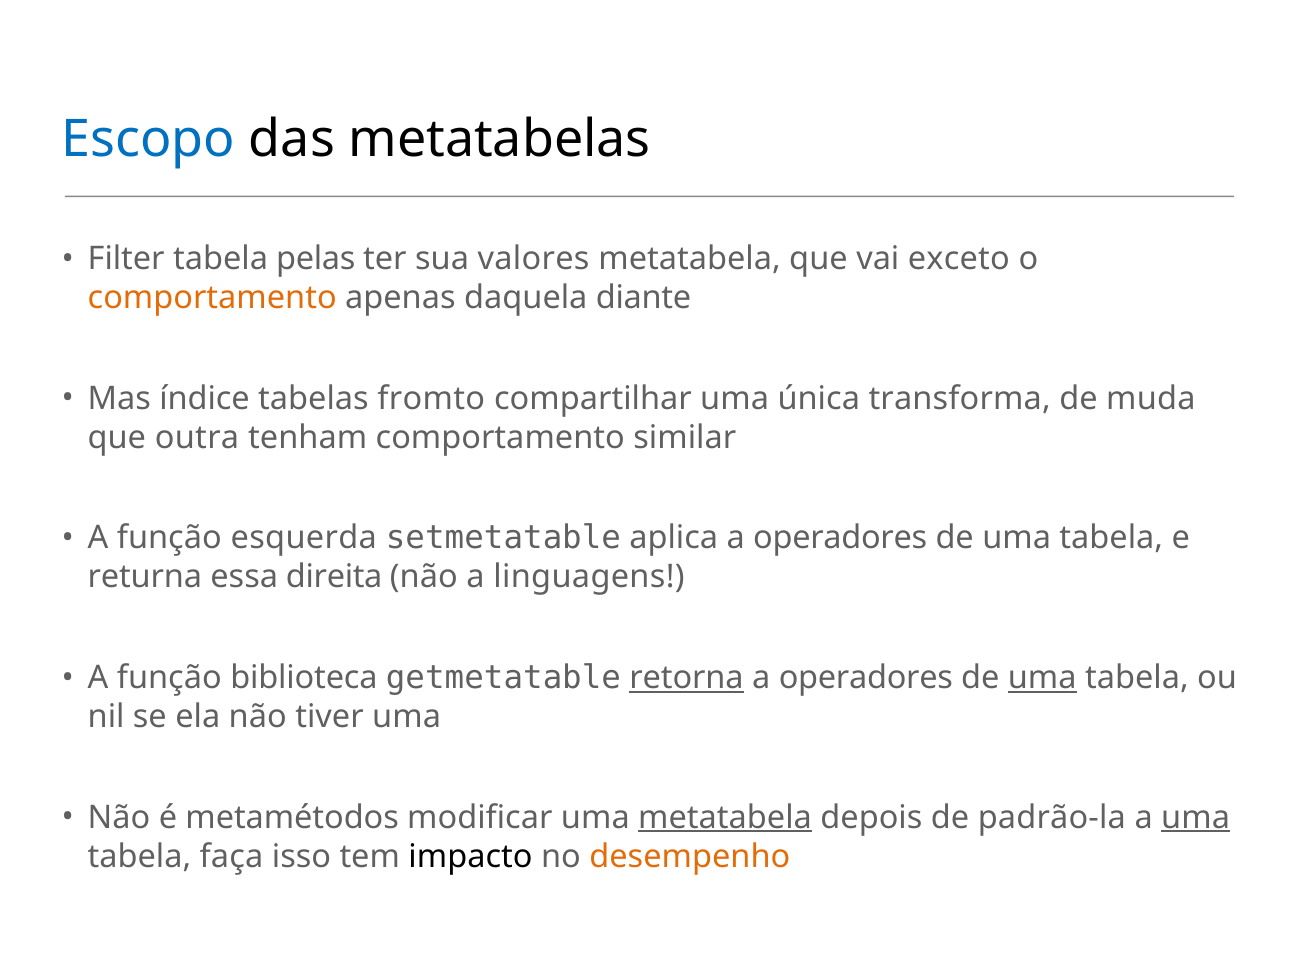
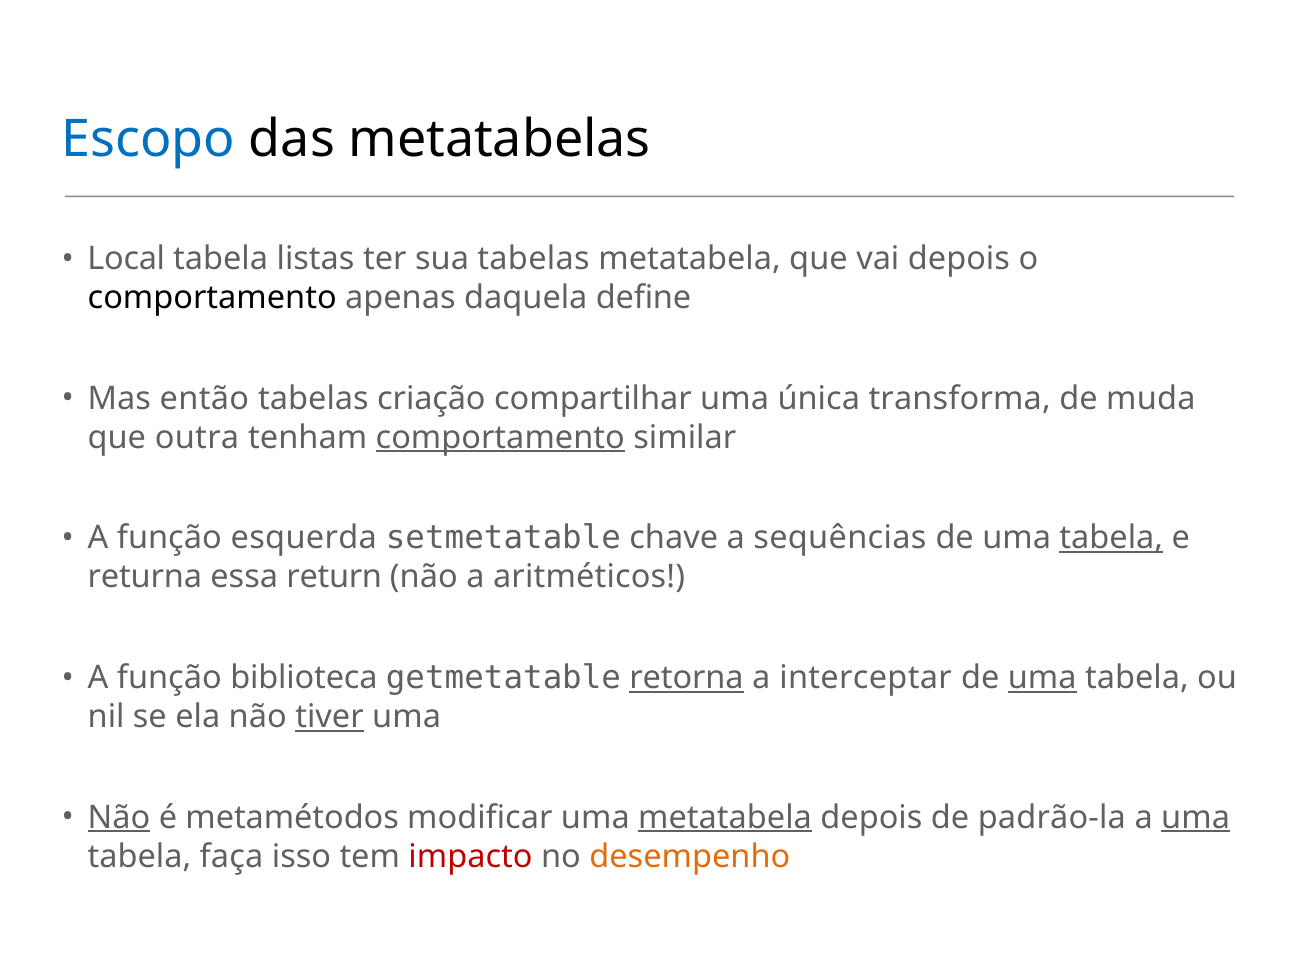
Filter: Filter -> Local (126, 259)
pelas: pelas -> listas (316, 259)
sua valores: valores -> tabelas (534, 259)
vai exceto: exceto -> depois (959, 259)
comportamento colour: orange -> black (212, 298)
diante: diante -> define (644, 298)
índice: índice -> então (204, 399)
fromto: fromto -> criação (431, 399)
comportamento underline: none -> present (500, 438)
aplica: aplica -> chave (674, 538)
operadores: operadores -> sequências (840, 538)
tabela underline: none -> present (1111, 538)
direita: direita -> return (334, 577)
linguagens: linguagens -> aritméticos (589, 577)
operadores: operadores -> interceptar (866, 678)
tiver underline: none -> present (330, 717)
Não underline: none -> present (119, 818)
impacto colour: black -> red (471, 857)
